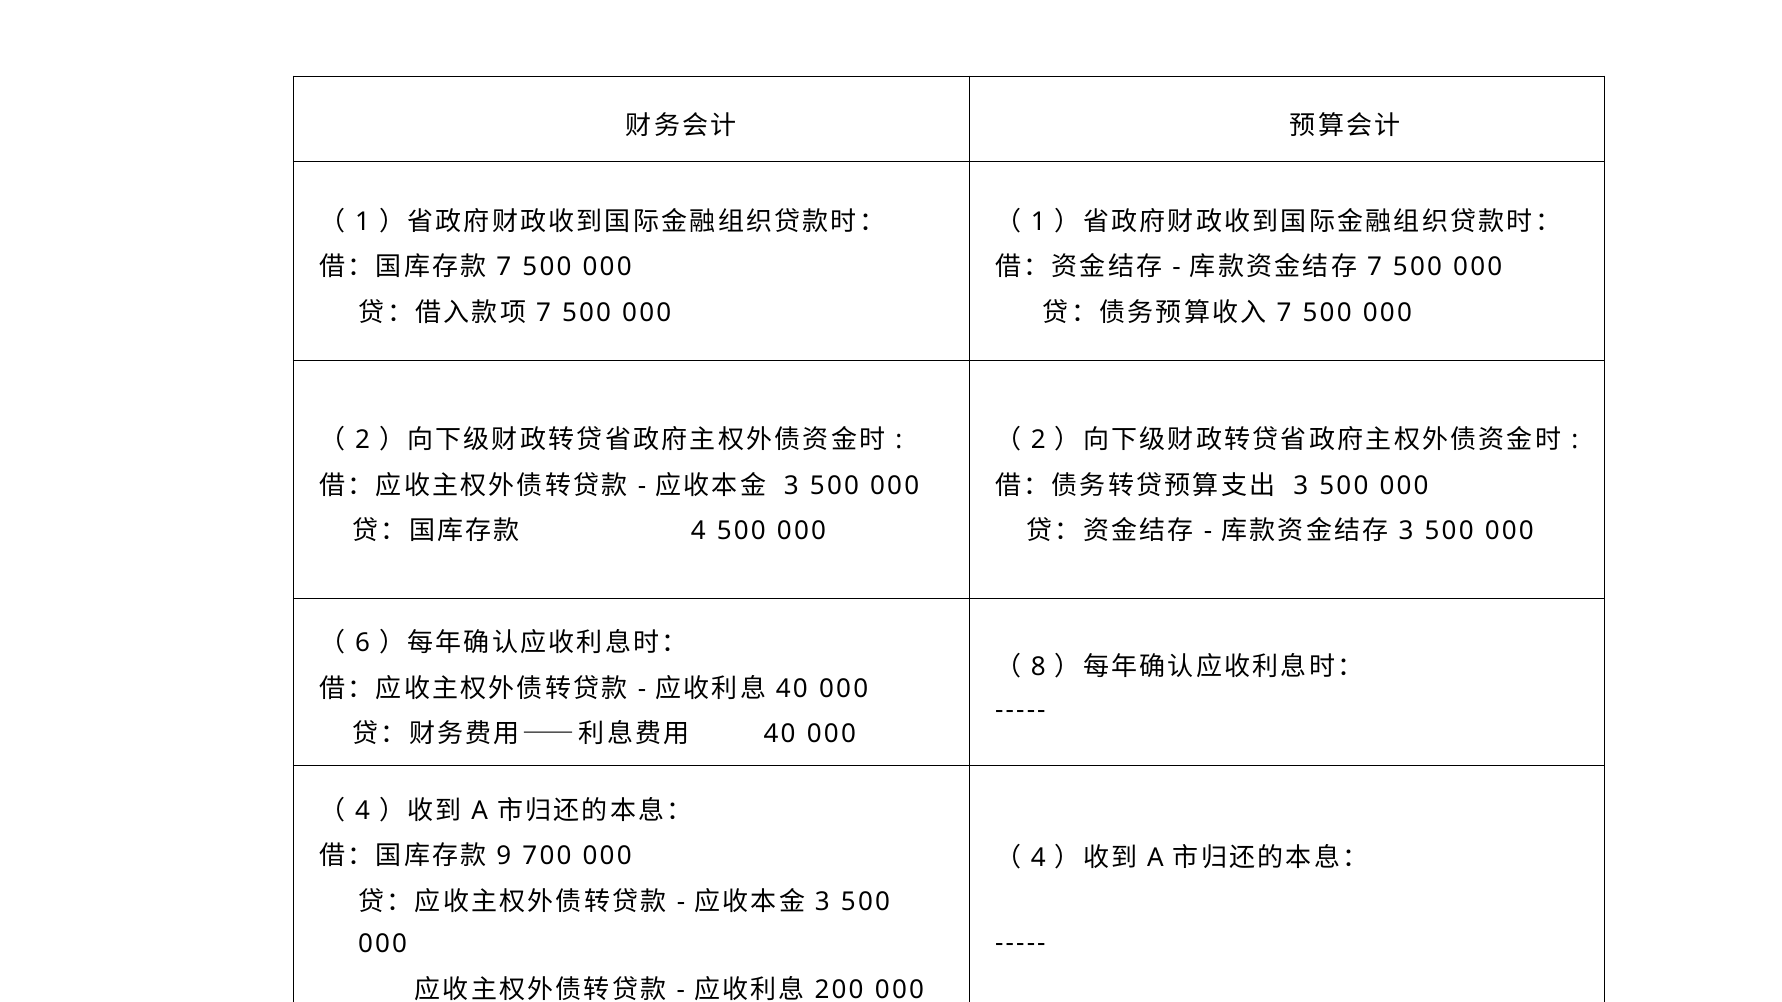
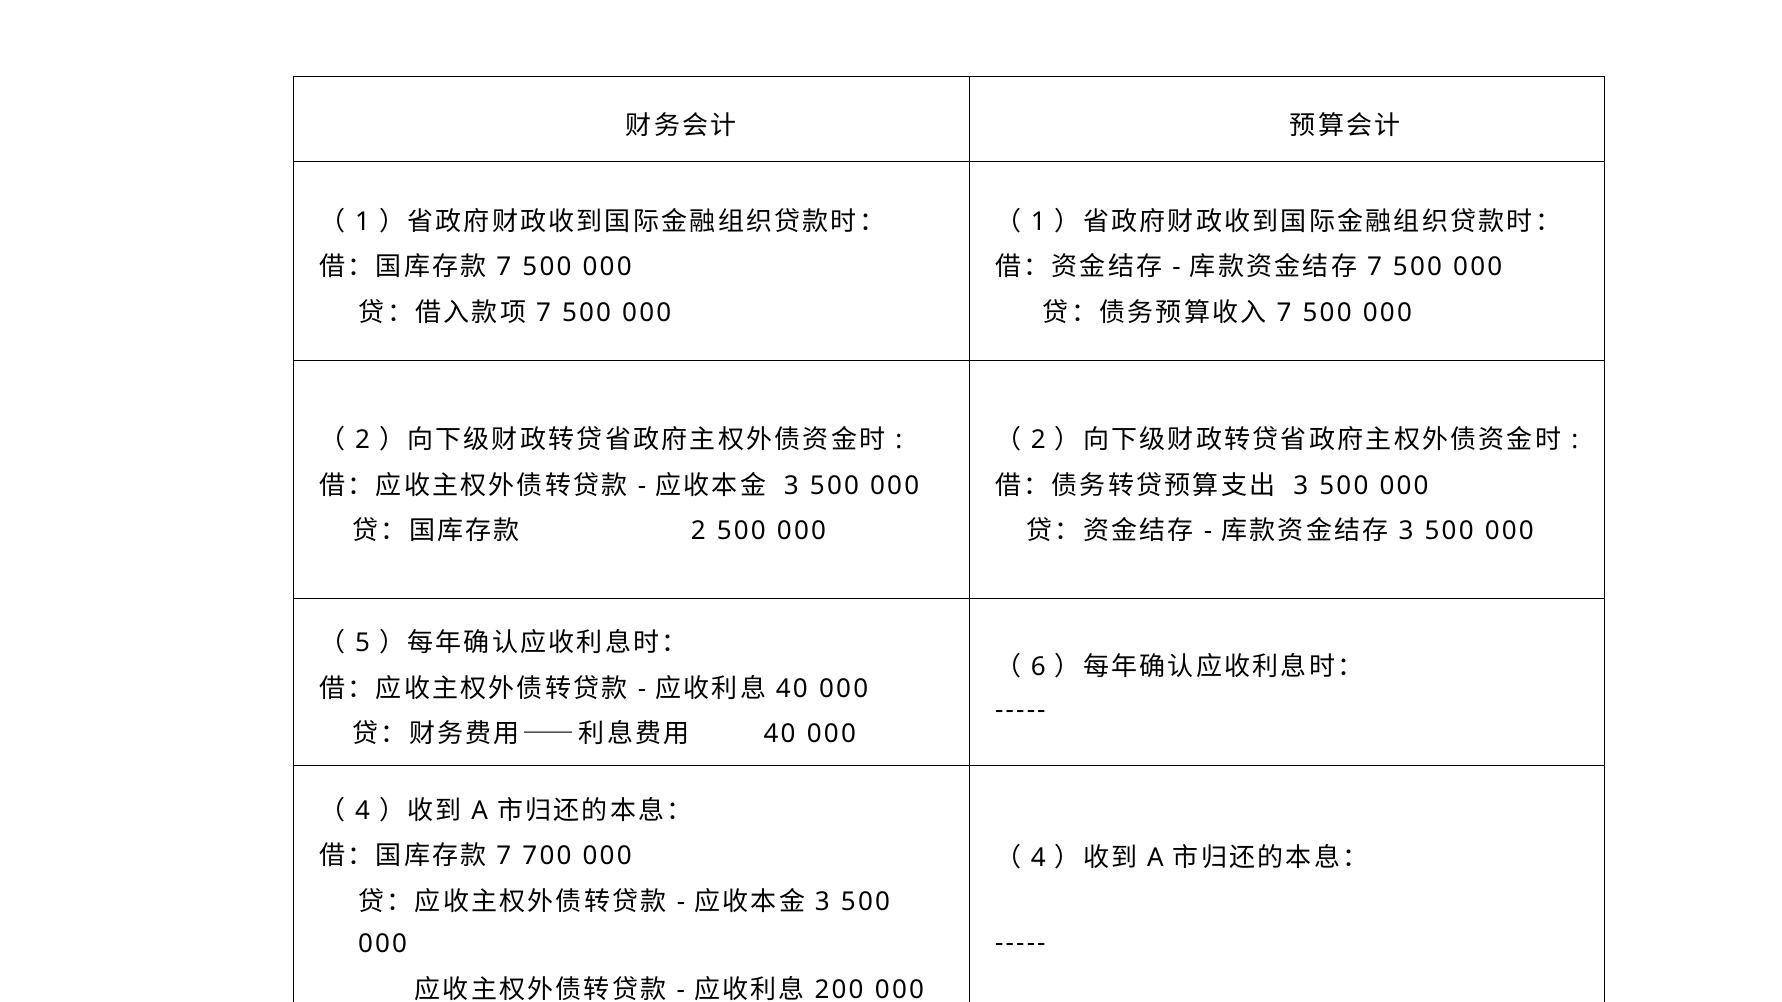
4: 4 -> 2 (698, 531)
6: 6 -> 5 (362, 643)
8: 8 -> 6 (1038, 668)
9: 9 -> 7 (504, 857)
